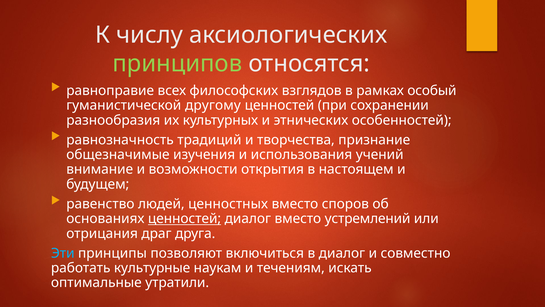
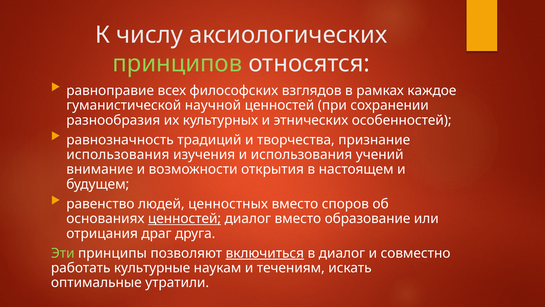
особый: особый -> каждое (432, 91)
другому: другому -> научной (213, 105)
общезначимые: общезначимые -> использования (118, 155)
устремлений: устремлений -> образование (368, 218)
Эти colour: light blue -> light green (63, 253)
включиться underline: none -> present (265, 253)
